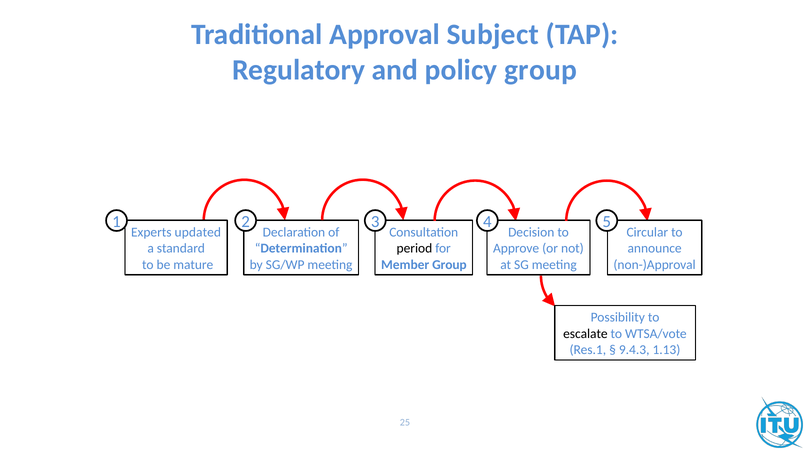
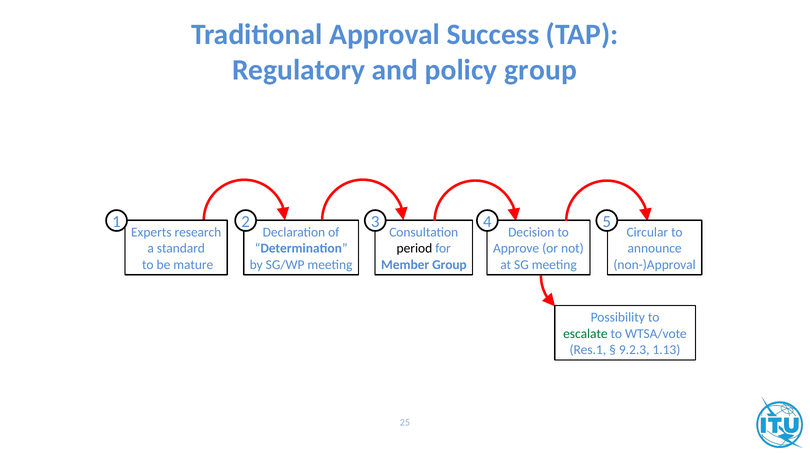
Subject: Subject -> Success (493, 35)
updated: updated -> research (198, 233)
escalate colour: black -> green (585, 334)
9.4.3: 9.4.3 -> 9.2.3 (634, 350)
